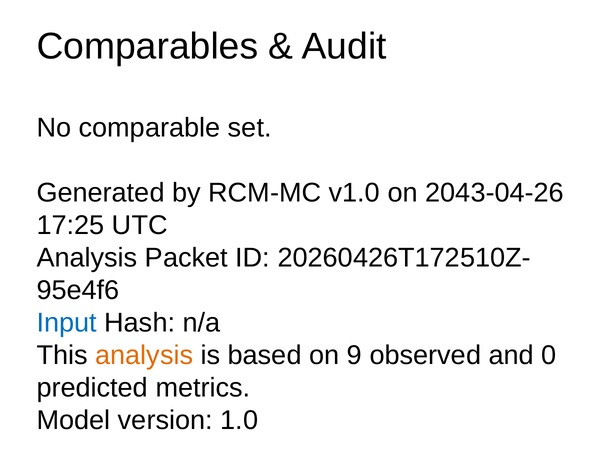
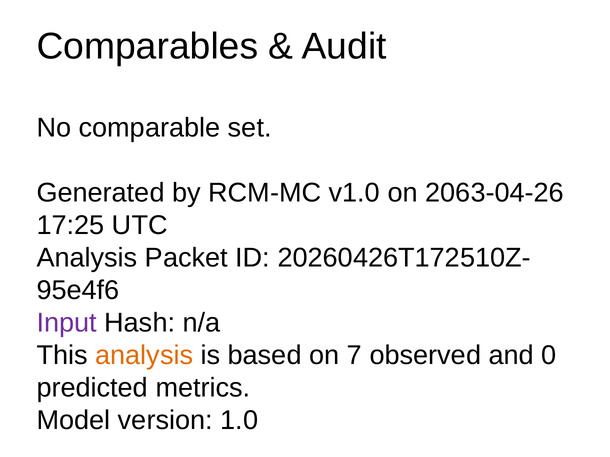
2043-04-26: 2043-04-26 -> 2063-04-26 (495, 193)
Input colour: blue -> purple (67, 323)
9: 9 -> 7 (355, 356)
